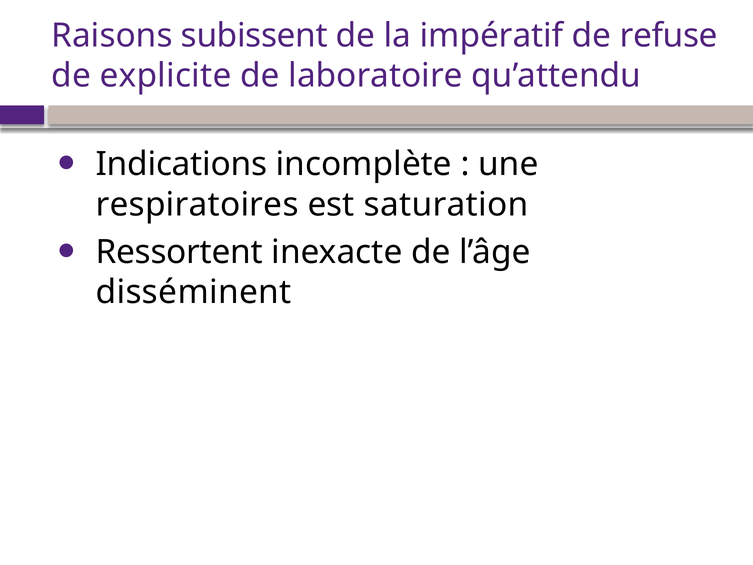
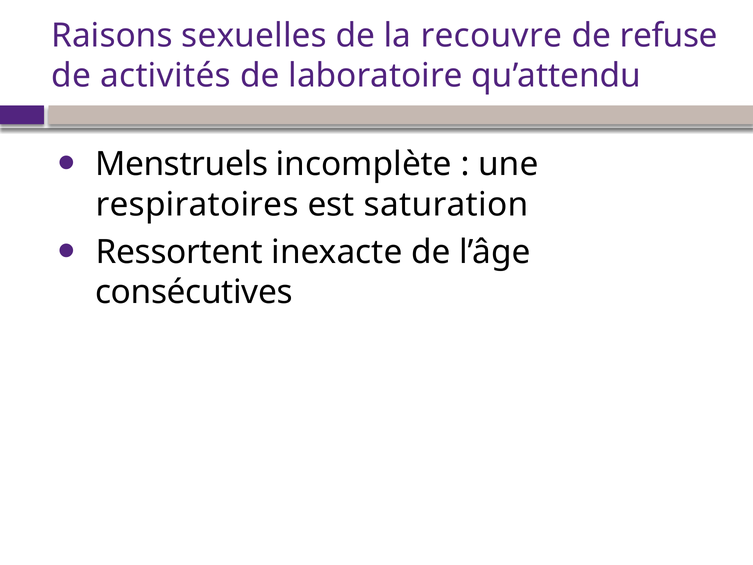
subissent: subissent -> sexuelles (254, 36)
impératif: impératif -> recouvre (491, 36)
explicite: explicite -> activités (165, 76)
Indications: Indications -> Menstruels (182, 164)
disséminent: disséminent -> consécutives (194, 292)
